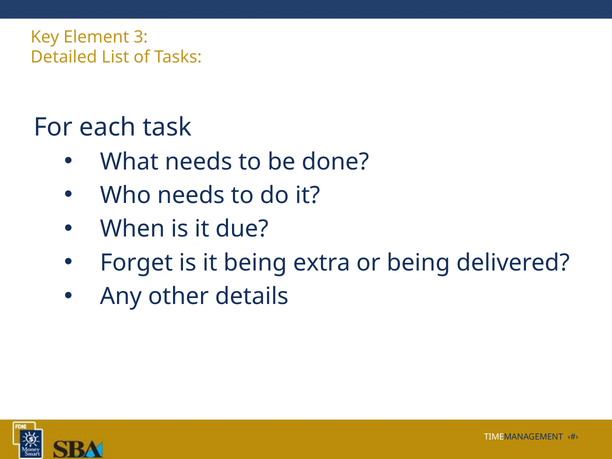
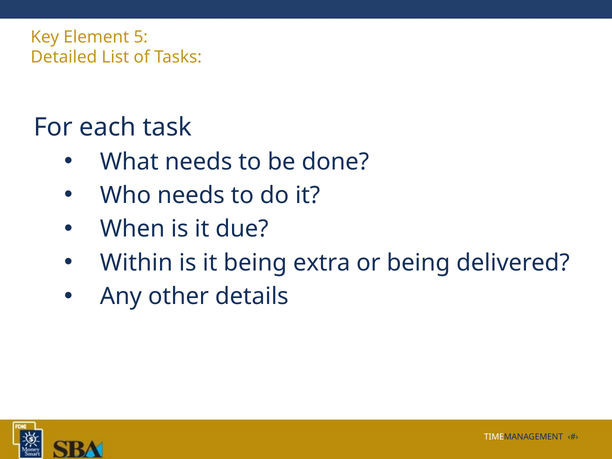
3: 3 -> 5 (141, 37)
Forget: Forget -> Within (136, 263)
